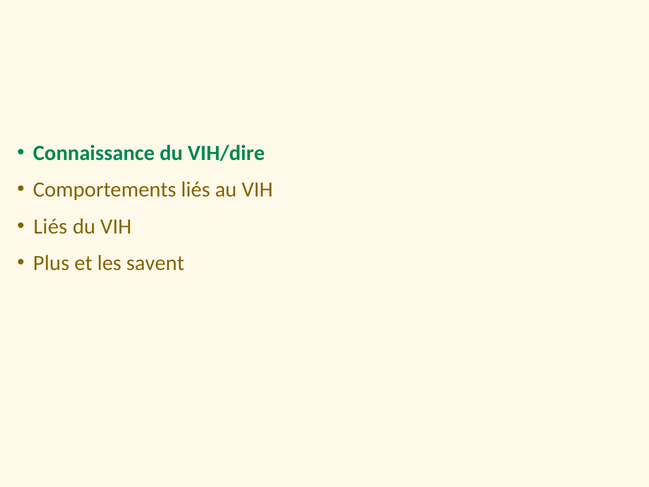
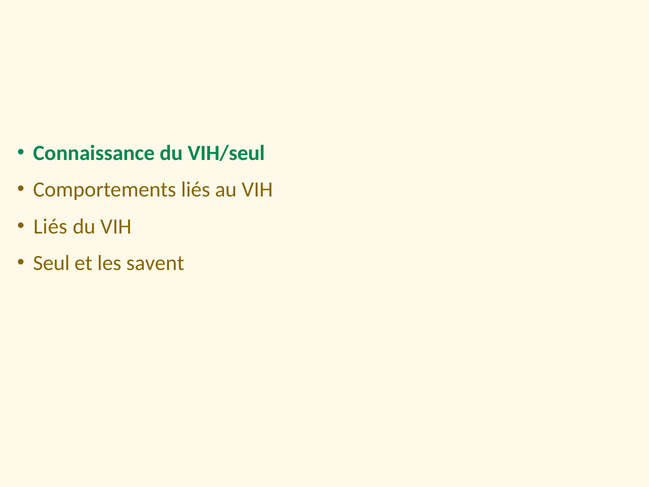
VIH/dire: VIH/dire -> VIH/seul (226, 153)
Plus: Plus -> Seul (51, 263)
